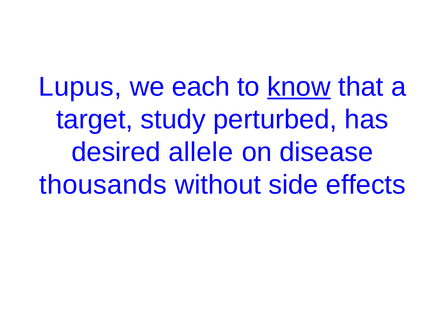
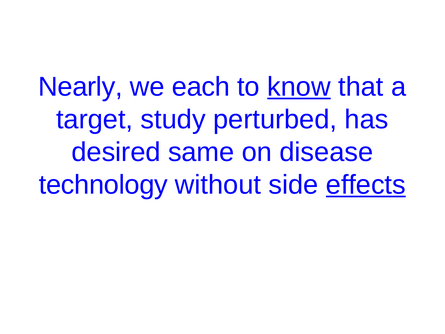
Lupus: Lupus -> Nearly (80, 87)
allele: allele -> same (201, 152)
thousands: thousands -> technology (103, 185)
effects underline: none -> present (366, 185)
